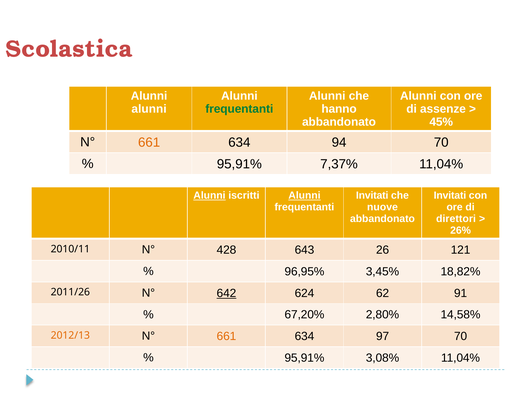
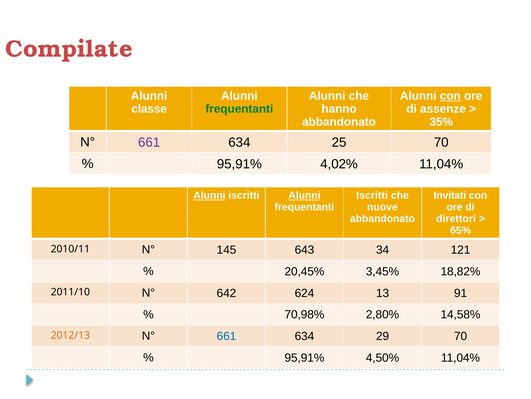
Scolastica: Scolastica -> Compilate (69, 49)
con underline: none -> present (450, 96)
alunni: alunni -> classe (149, 109)
45%: 45% -> 35% (441, 122)
661 colour: orange -> purple (149, 142)
94: 94 -> 25 (339, 142)
7,37%: 7,37% -> 4,02% (339, 164)
Invitati: Invitati -> Iscritti (372, 195)
26%: 26% -> 65% (461, 230)
428: 428 -> 145 (226, 250)
26: 26 -> 34 (383, 250)
96,95%: 96,95% -> 20,45% (304, 271)
2011/26: 2011/26 -> 2011/10 (70, 292)
642 underline: present -> none (226, 293)
62: 62 -> 13 (383, 293)
67,20%: 67,20% -> 70,98% (304, 314)
661 colour: orange -> blue (226, 336)
97: 97 -> 29 (383, 336)
3,08%: 3,08% -> 4,50% (383, 357)
